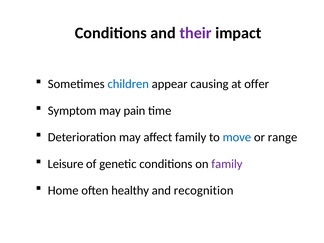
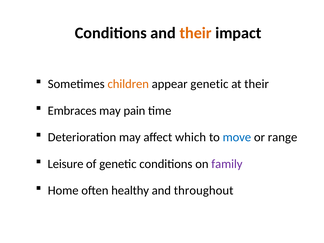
their colour: purple -> orange (196, 33)
children colour: blue -> orange (128, 84)
appear causing: causing -> genetic (209, 84)
at offer: offer -> their (257, 84)
Symptom: Symptom -> Embraces (72, 111)
affect family: family -> which (191, 137)
recognition: recognition -> throughout (204, 191)
